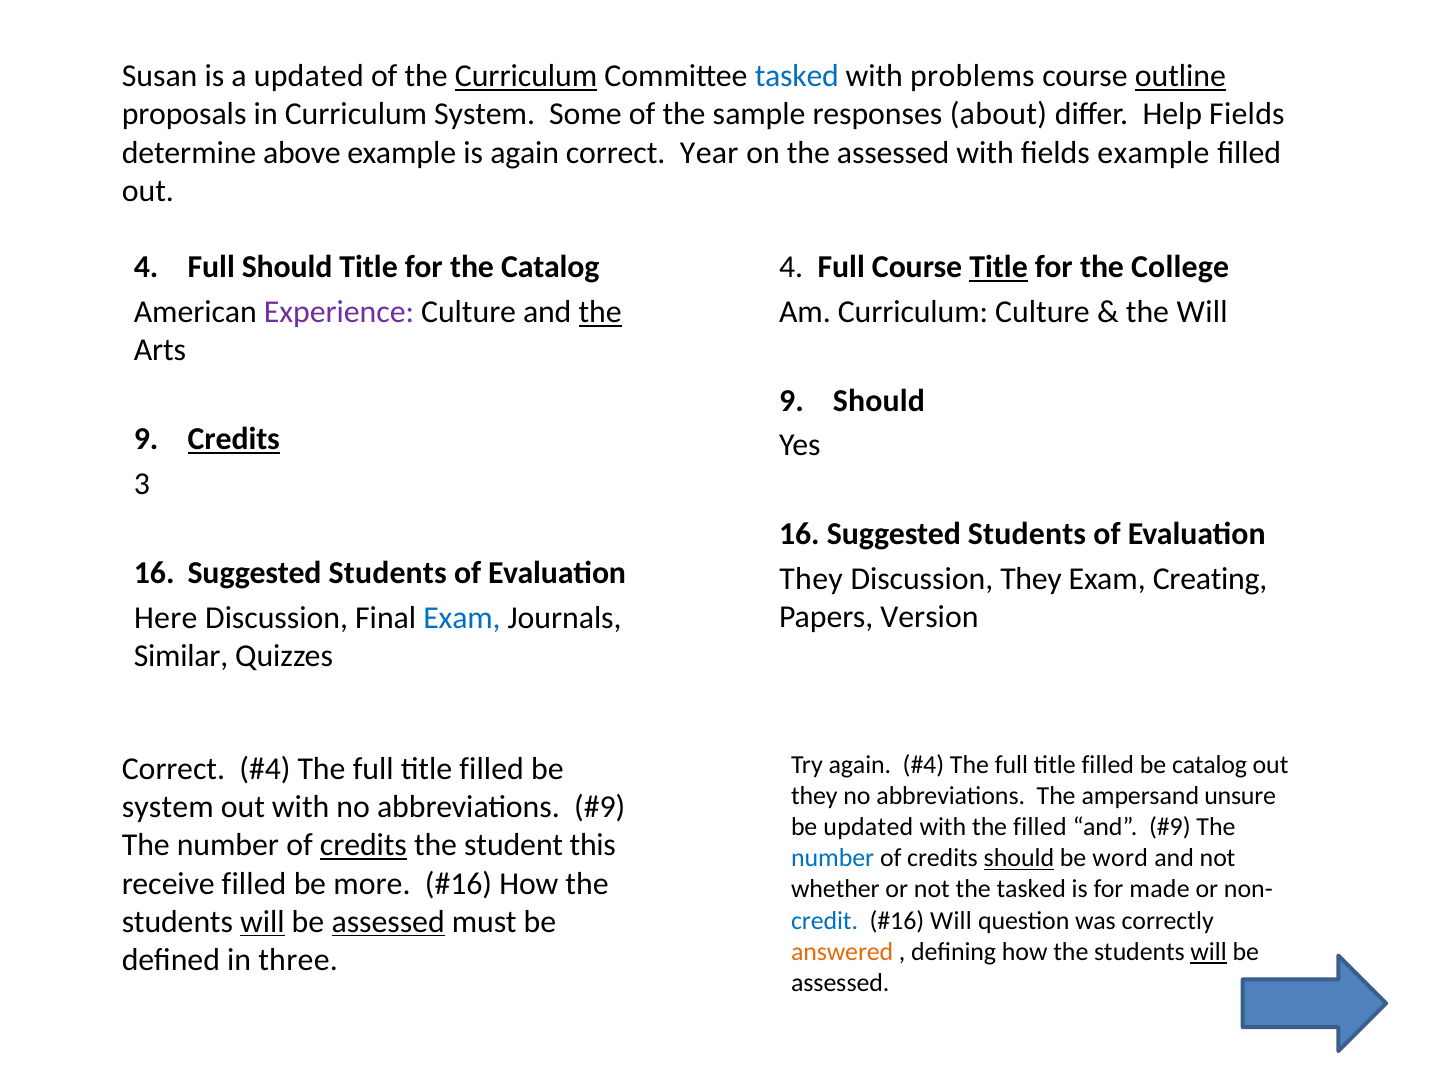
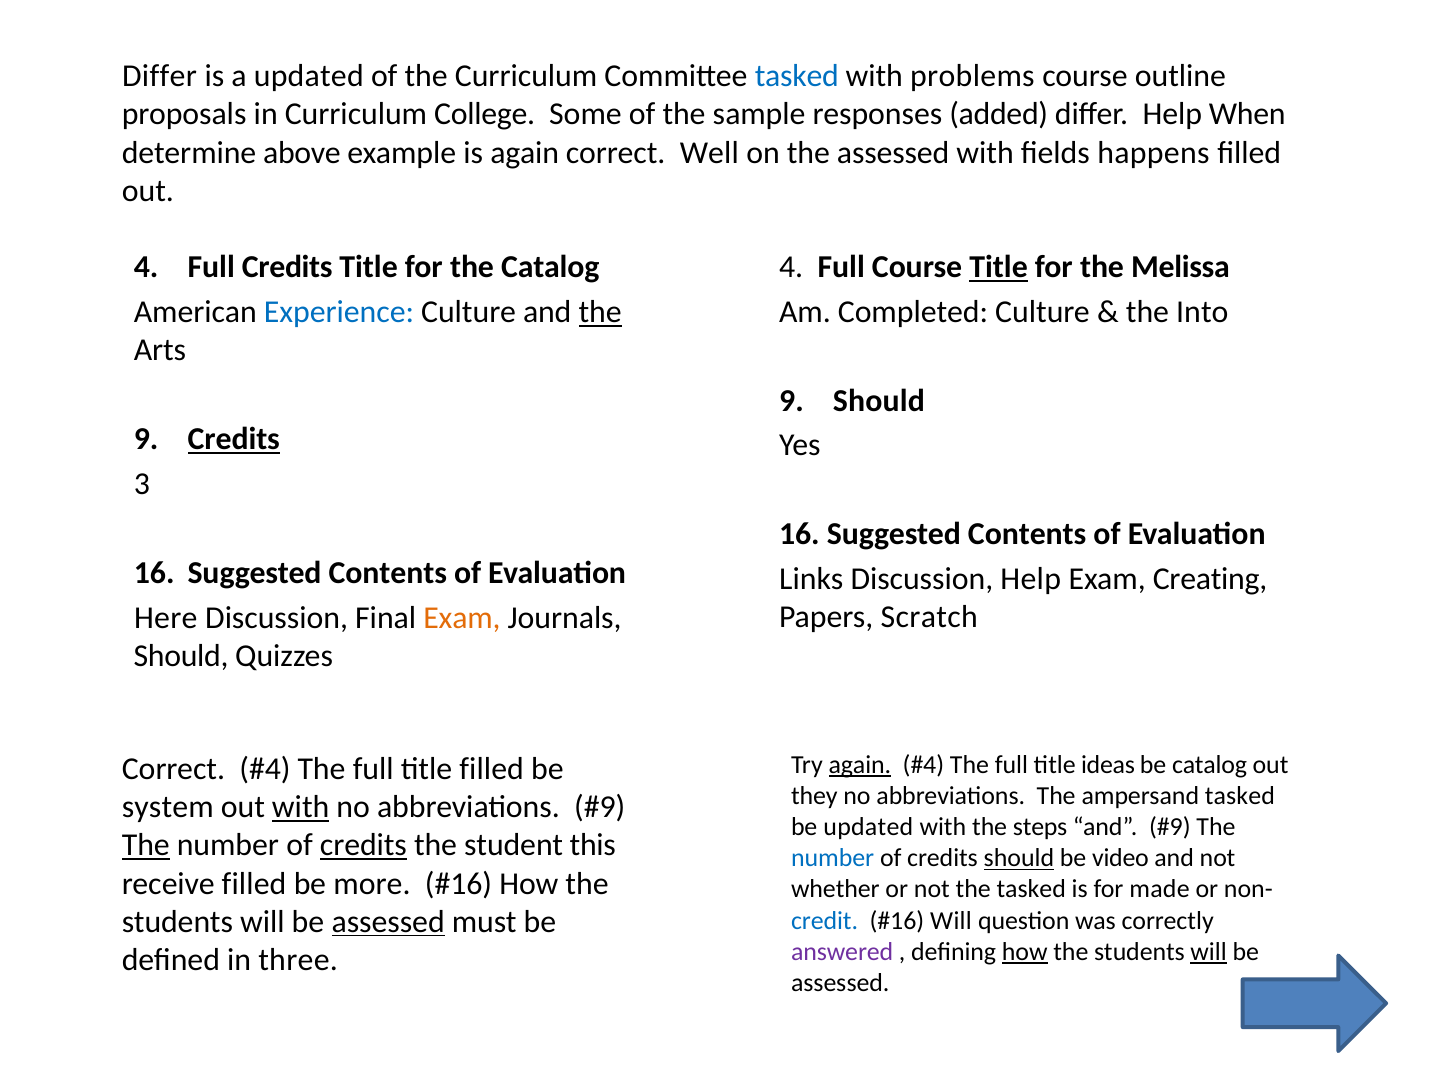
Susan: Susan -> Differ (159, 76)
Curriculum underline: present -> none (526, 76)
outline underline: present -> none (1180, 76)
Curriculum System: System -> College (485, 114)
about: about -> added (999, 114)
Help Fields: Fields -> When (1247, 114)
Year: Year -> Well (709, 153)
fields example: example -> happens (1153, 153)
College: College -> Melissa (1180, 267)
Full Should: Should -> Credits (287, 267)
Am Curriculum: Curriculum -> Completed (913, 312)
the Will: Will -> Into (1202, 312)
Experience colour: purple -> blue (339, 312)
Students: Students -> Contents (1027, 535)
Students: Students -> Contents (388, 573)
They: They -> Links (811, 579)
Discussion They: They -> Help (1031, 579)
Version: Version -> Scratch (929, 617)
Exam colour: blue -> orange (462, 618)
Similar: Similar -> Should (181, 656)
again underline: none -> present (860, 765)
filled: filled -> ideas (1108, 765)
ampersand unsure: unsure -> tasked (1240, 797)
with underline: none -> present (301, 808)
the filled: filled -> steps (1040, 828)
The underline: none -> present (146, 846)
word: word -> video (1120, 859)
will underline: present -> none (262, 922)
answered colour: orange -> purple (842, 952)
how underline: none -> present (1025, 952)
